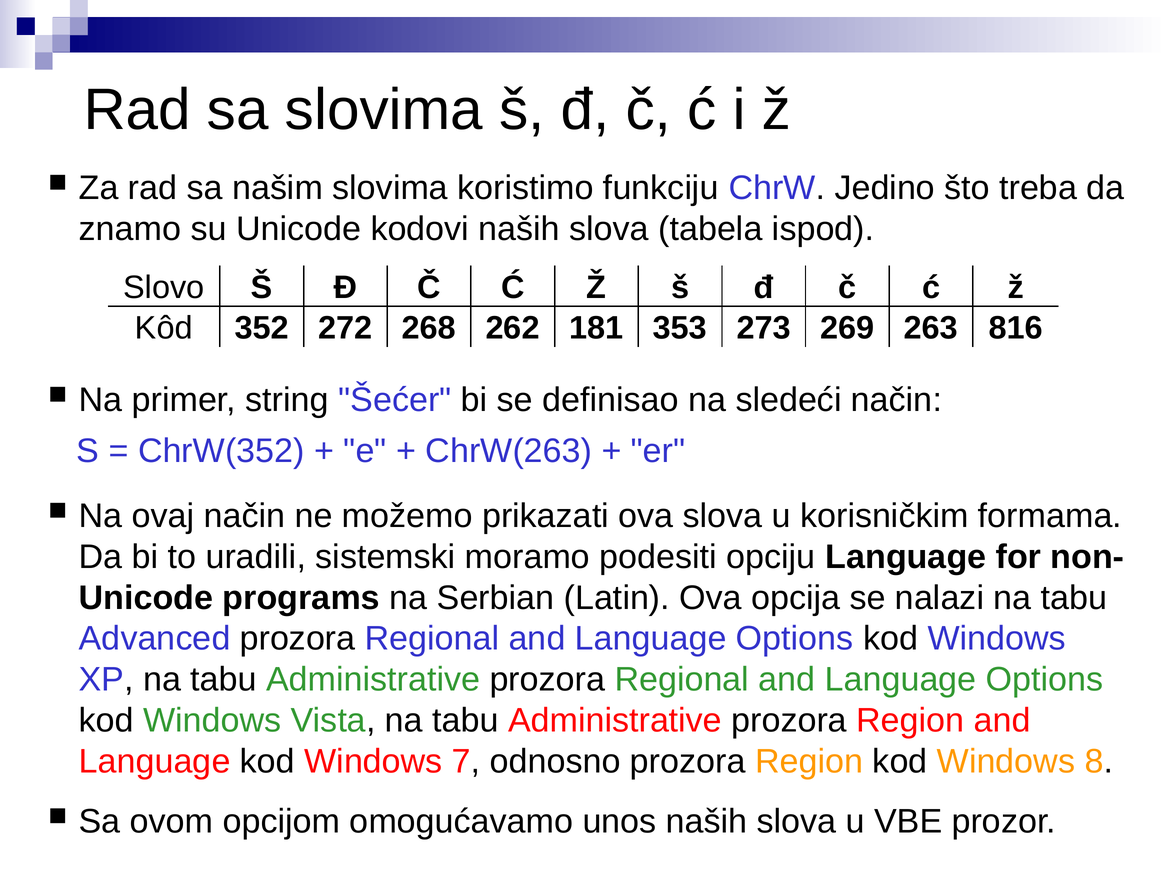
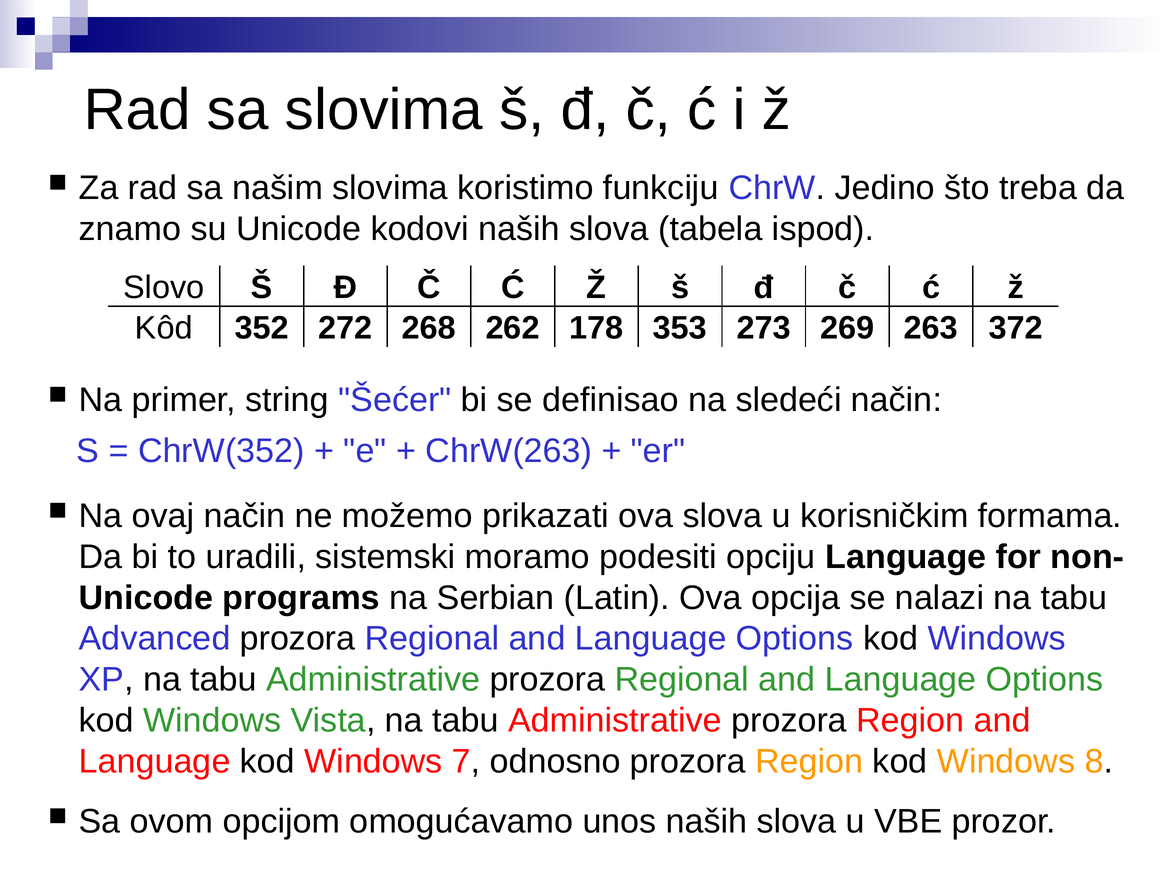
181: 181 -> 178 (596, 328)
816: 816 -> 372 (1016, 328)
